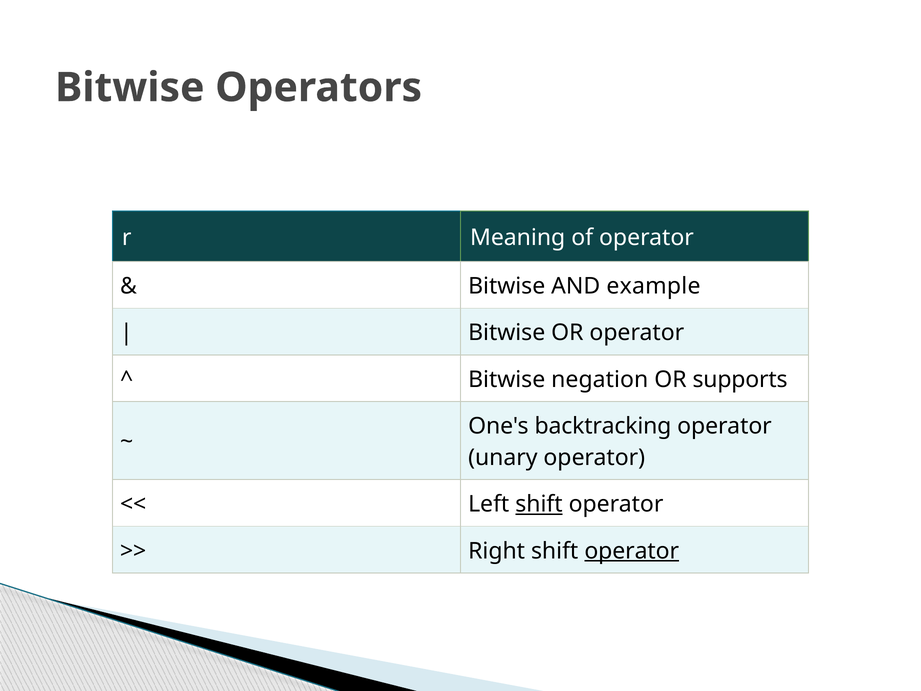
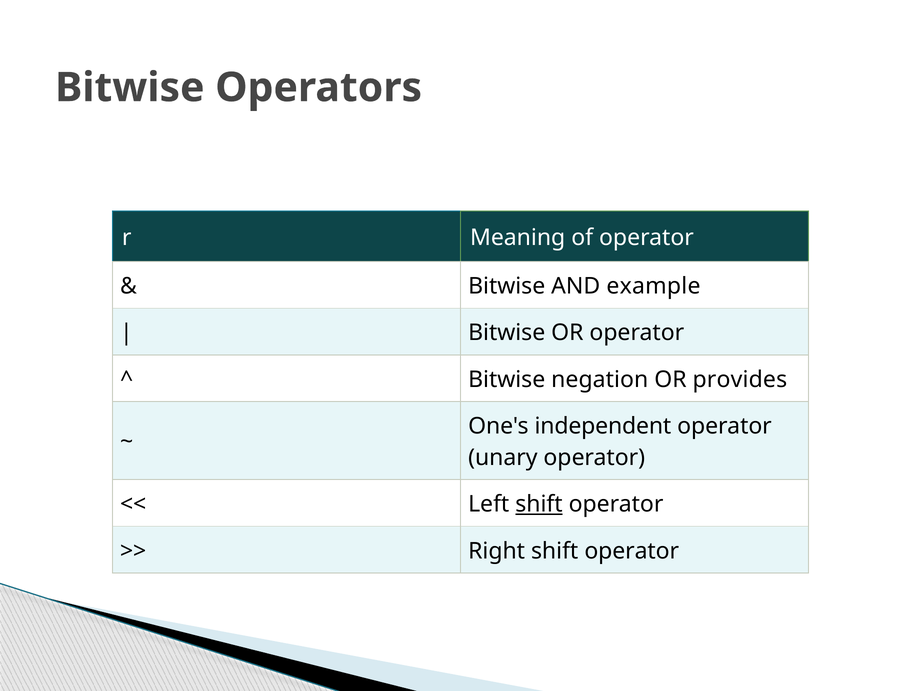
supports: supports -> provides (740, 379)
backtracking: backtracking -> independent (603, 426)
operator underline: present -> none (632, 551)
